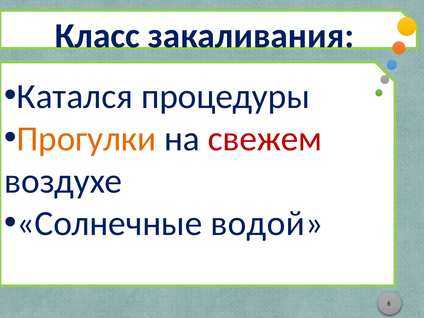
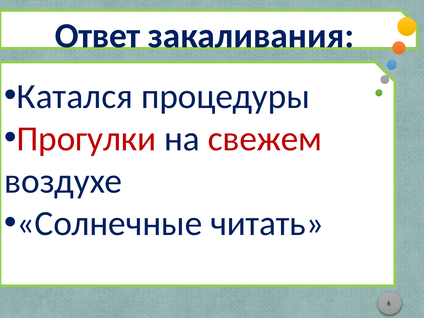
Класс: Класс -> Ответ (98, 36)
Прогулки colour: orange -> red (86, 139)
водой: водой -> читать (267, 224)
